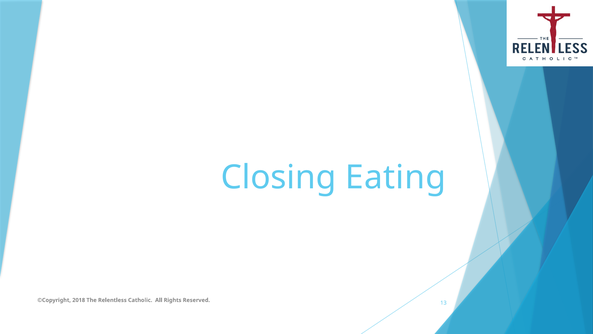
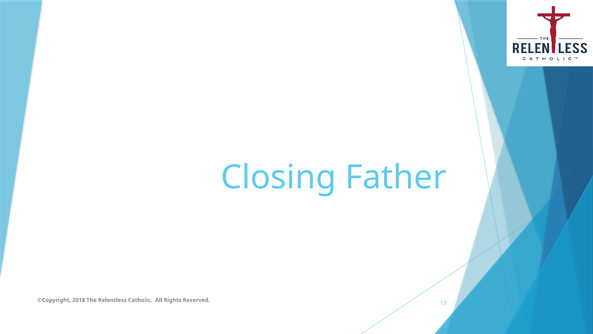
Eating: Eating -> Father (396, 177)
